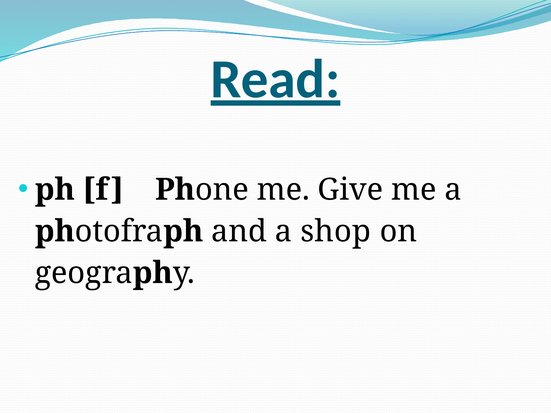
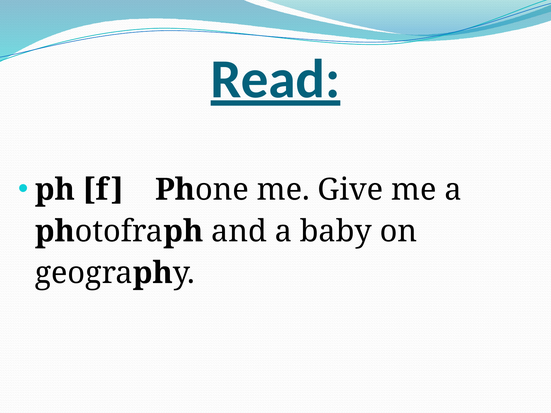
shop: shop -> baby (336, 231)
